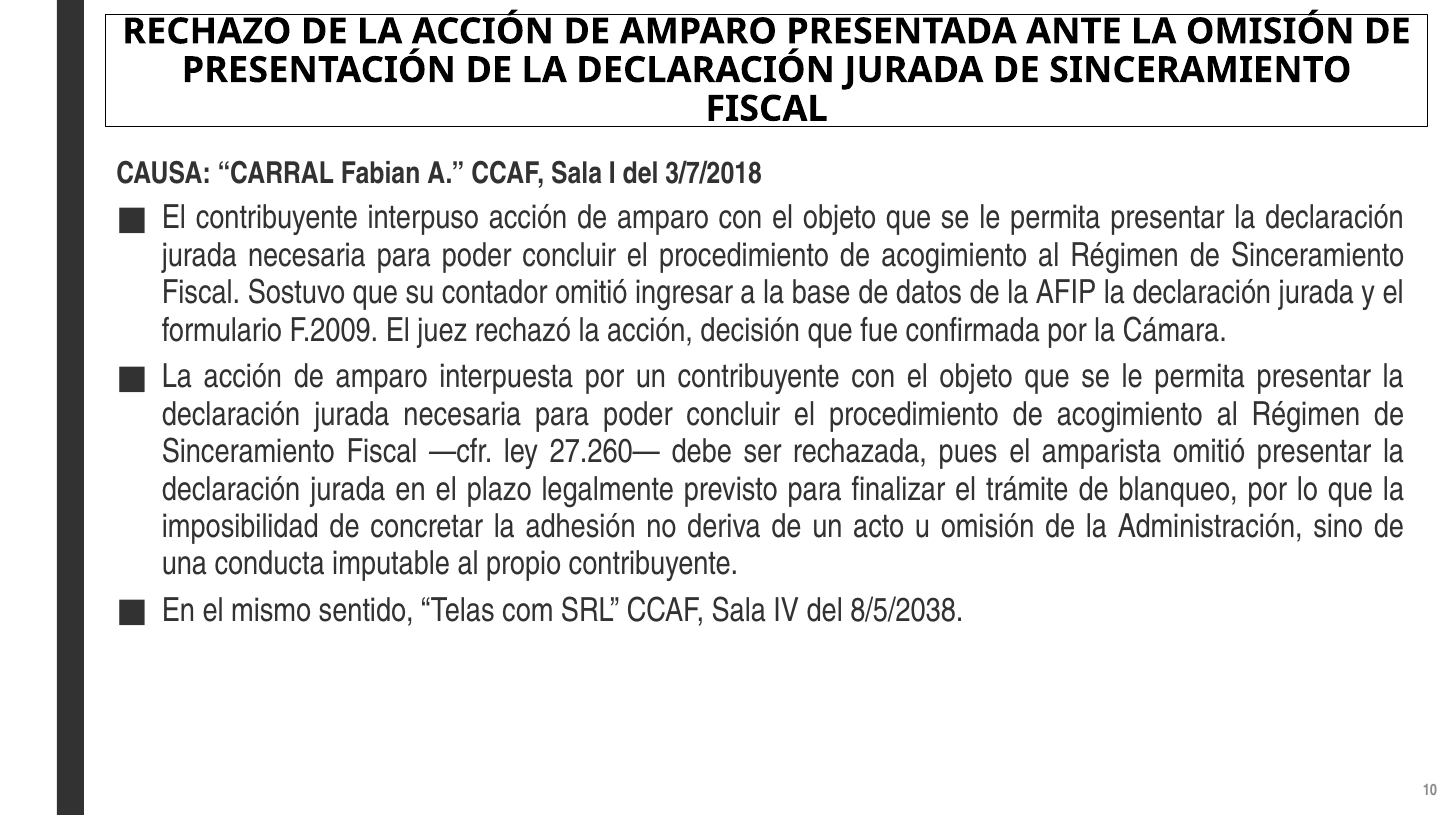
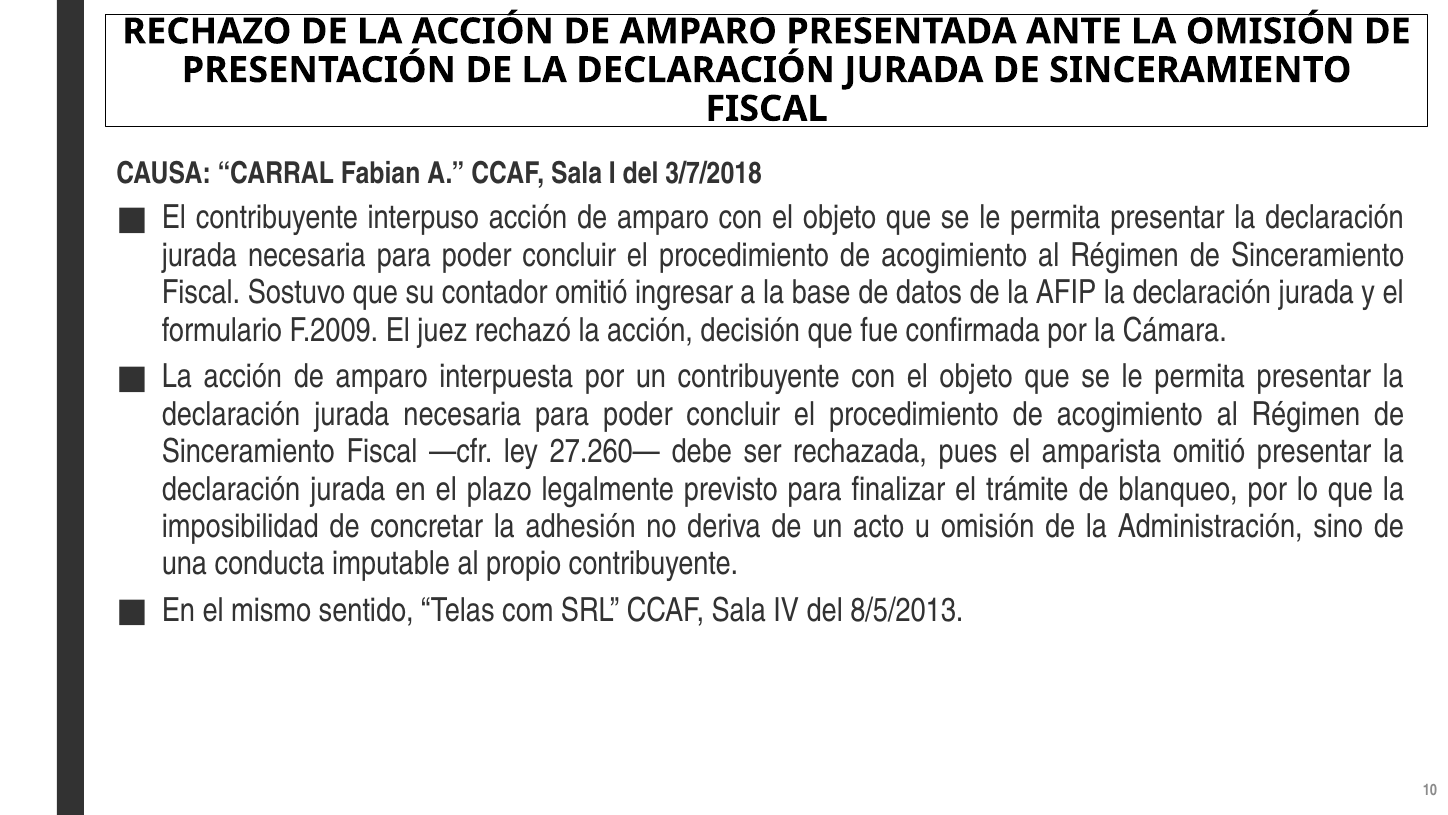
8/5/2038: 8/5/2038 -> 8/5/2013 (907, 610)
